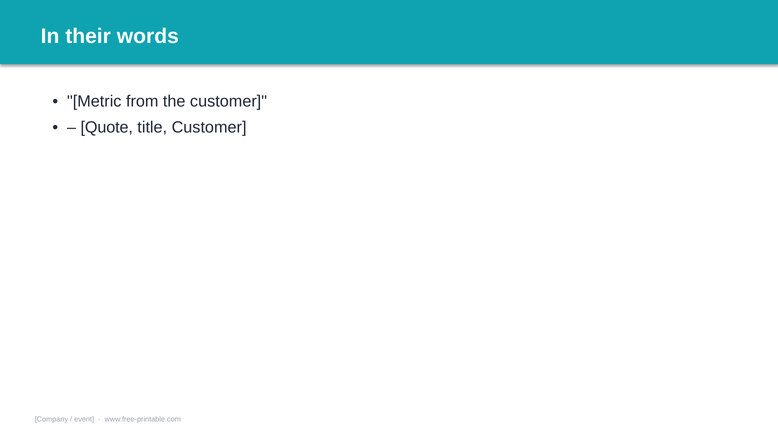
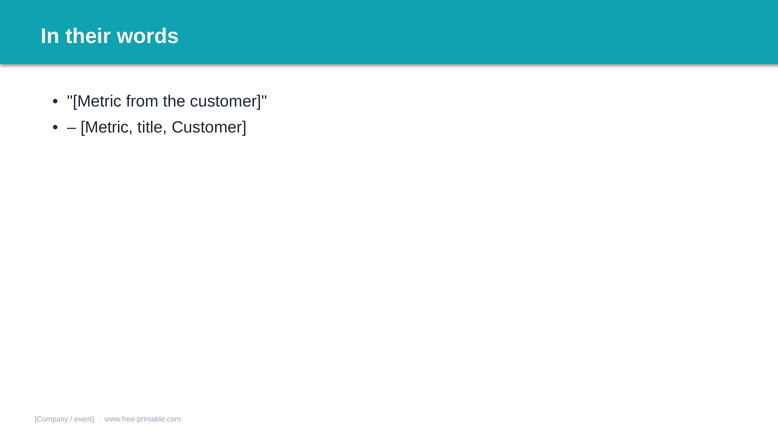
Quote: Quote -> Metric (107, 127)
